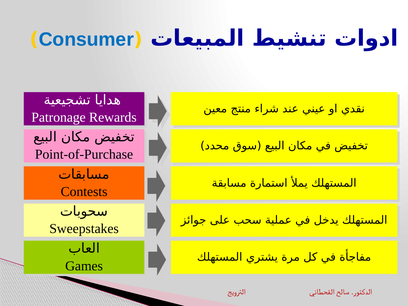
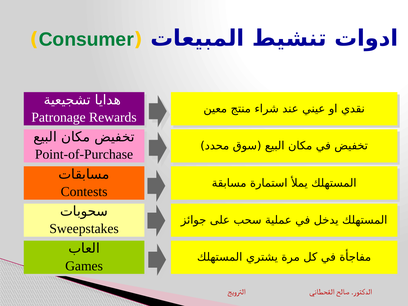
Consumer colour: blue -> green (86, 40)
